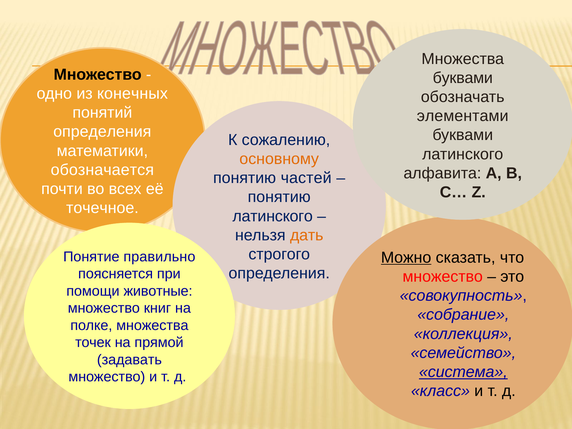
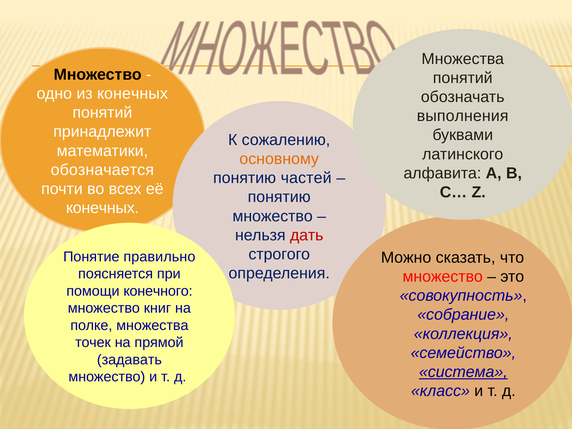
буквами: буквами -> понятий (463, 78)
элементами: элементами -> выполнения (463, 116)
определения: определения -> принадлежит (102, 132)
точечное: точечное -> конечных (103, 208)
латинского: латинского -> множество (273, 216)
дать colour: orange -> red (307, 235)
Можно underline: present -> none (406, 257)
животные: животные -> конечного (158, 291)
